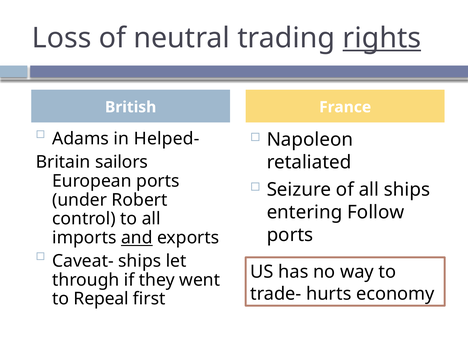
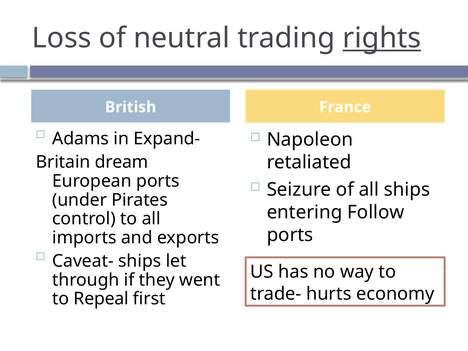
Helped-: Helped- -> Expand- (167, 139)
sailors: sailors -> dream (121, 162)
Robert: Robert -> Pirates (140, 200)
and underline: present -> none (137, 238)
